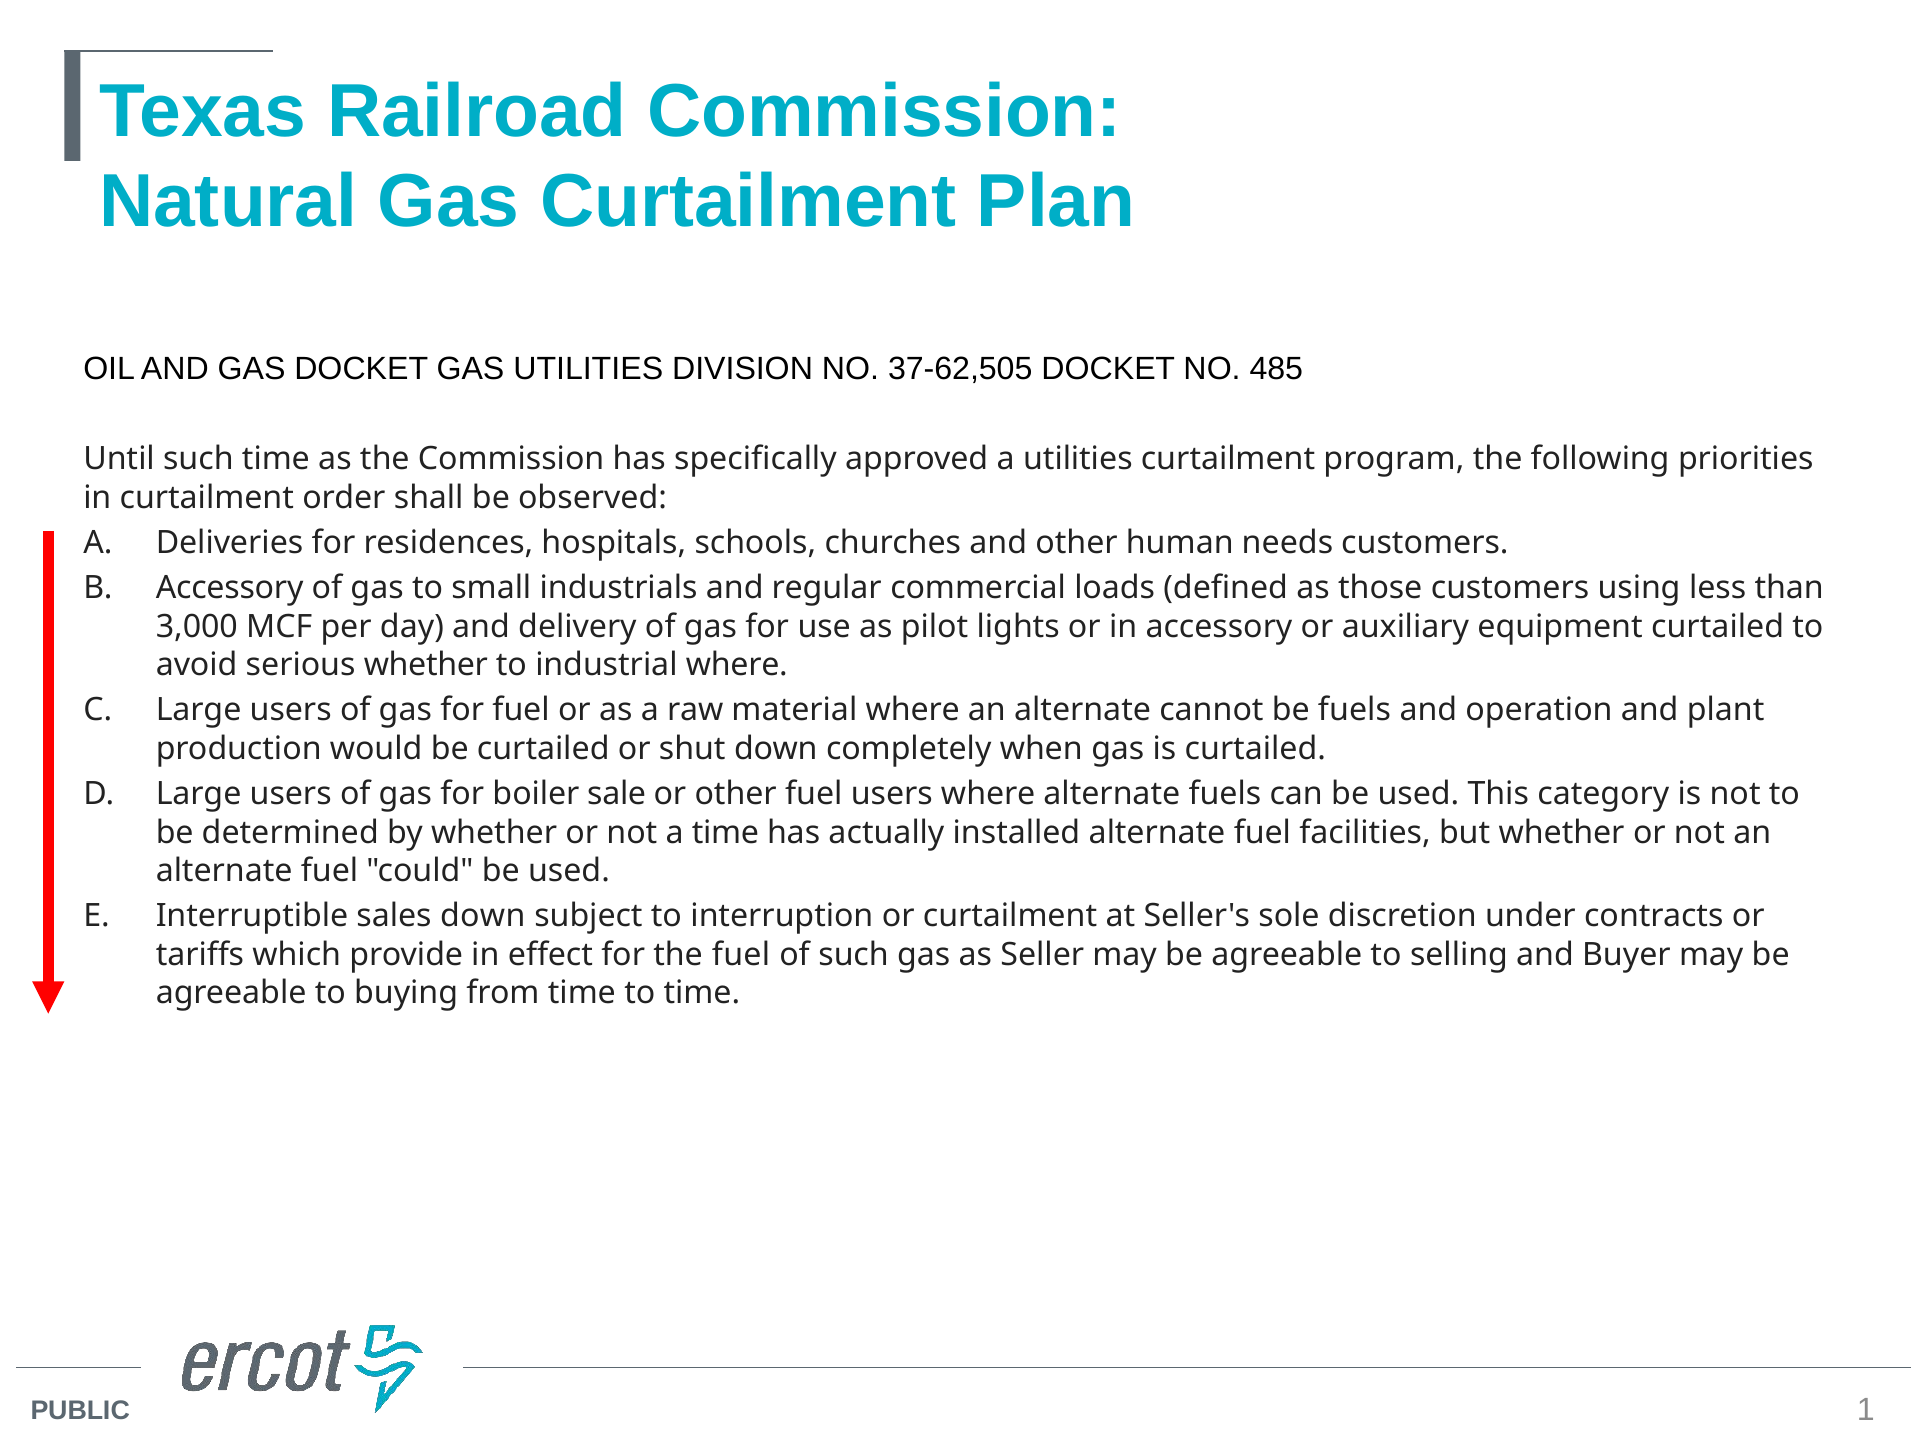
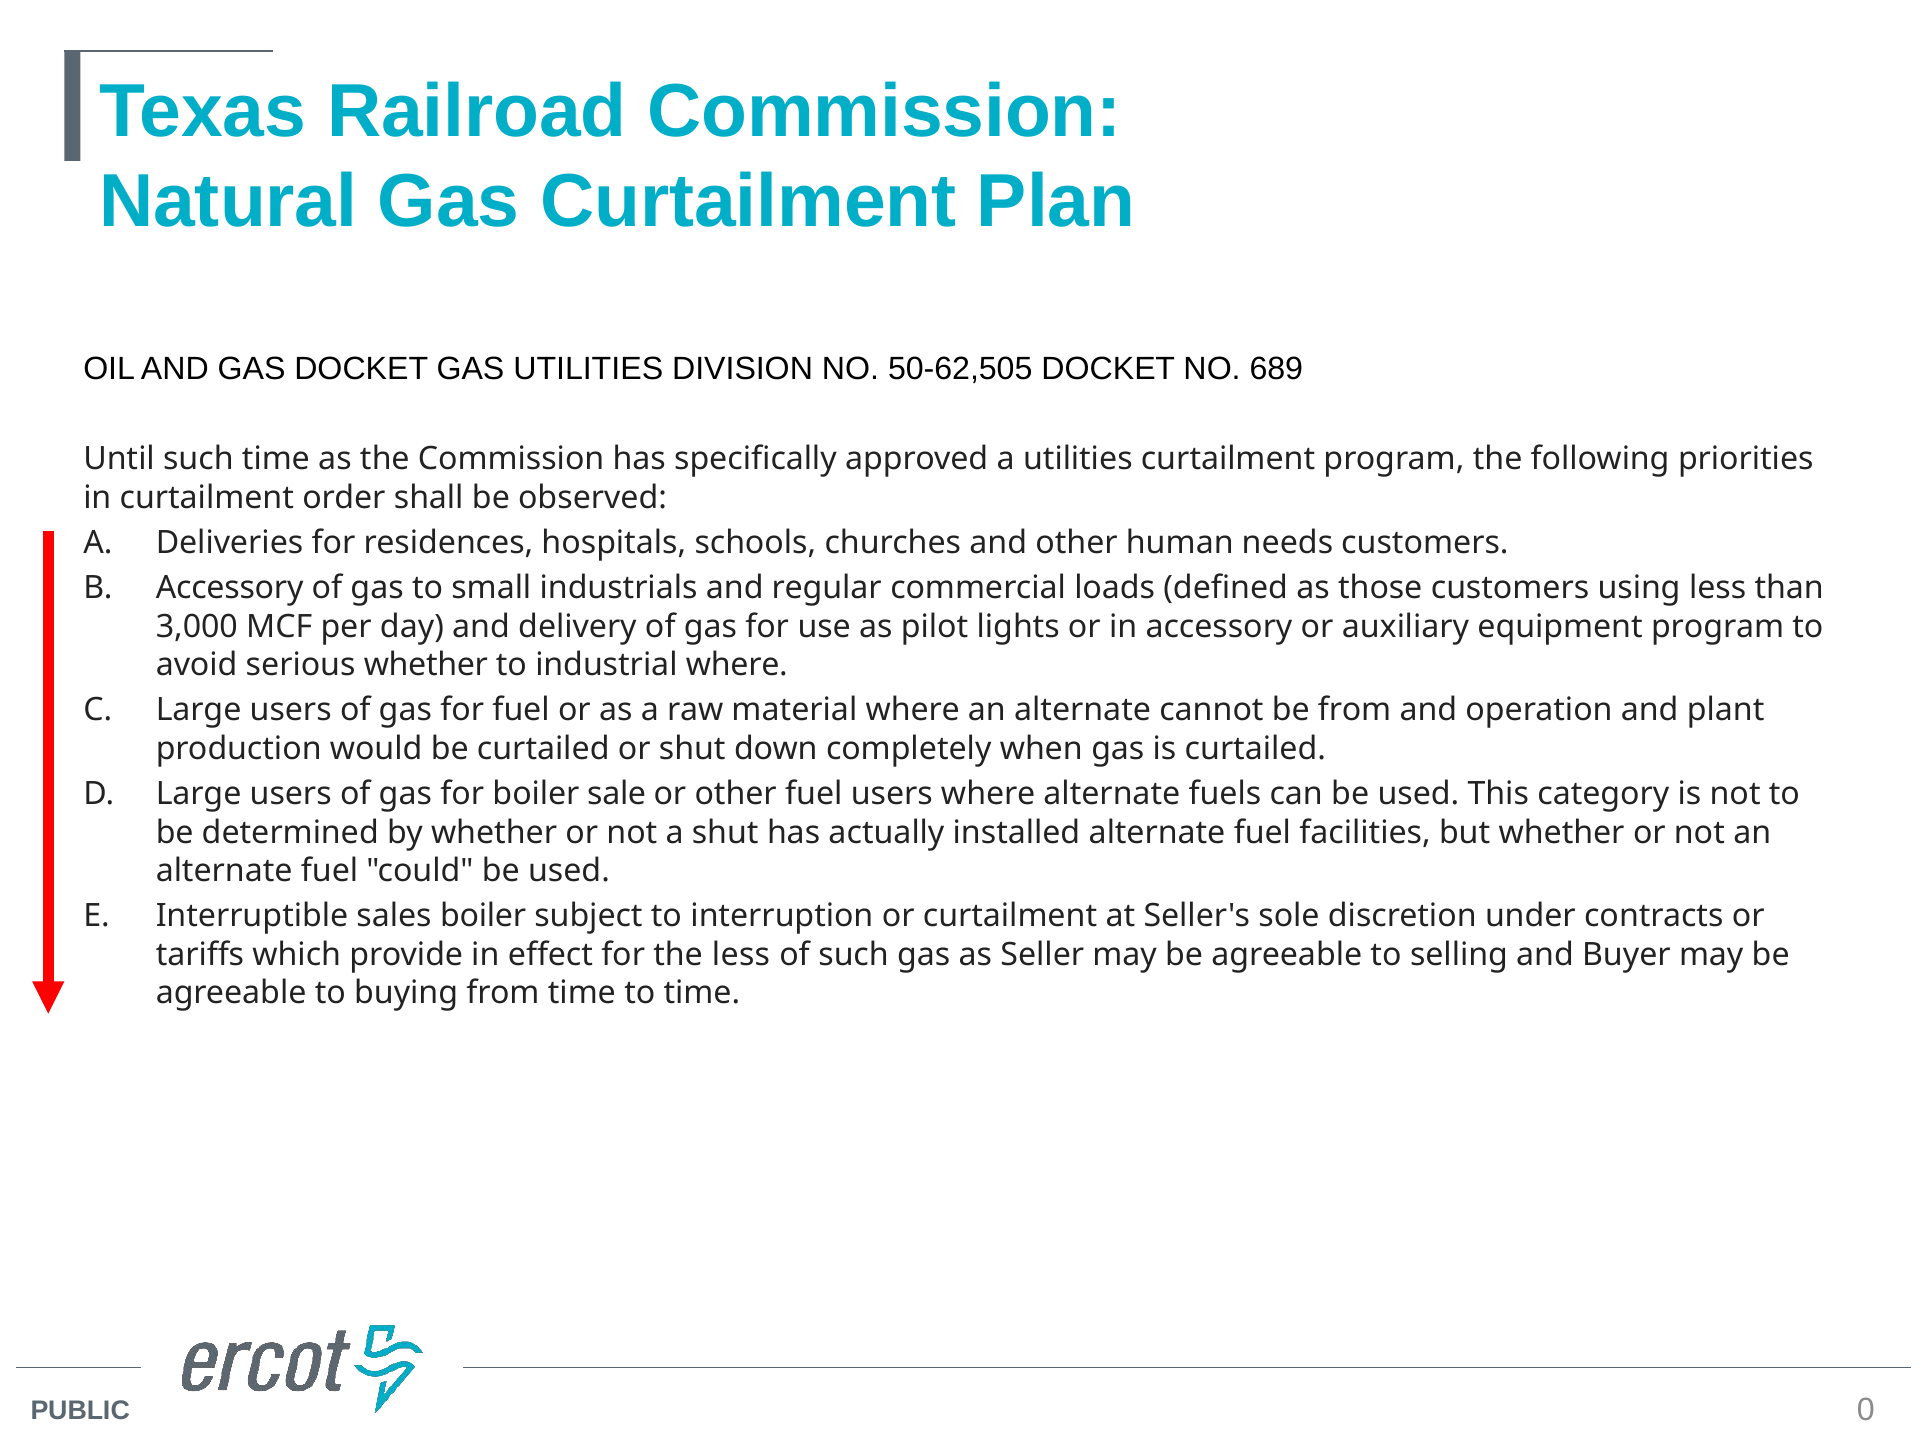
37-62,505: 37-62,505 -> 50-62,505 (960, 369)
485: 485 -> 689 (1276, 369)
equipment curtailed: curtailed -> program (1718, 626)
be fuels: fuels -> from (1355, 710)
a time: time -> shut (725, 832)
sales down: down -> boiler (483, 916)
the fuel: fuel -> less (741, 954)
1: 1 -> 0 (1866, 1409)
